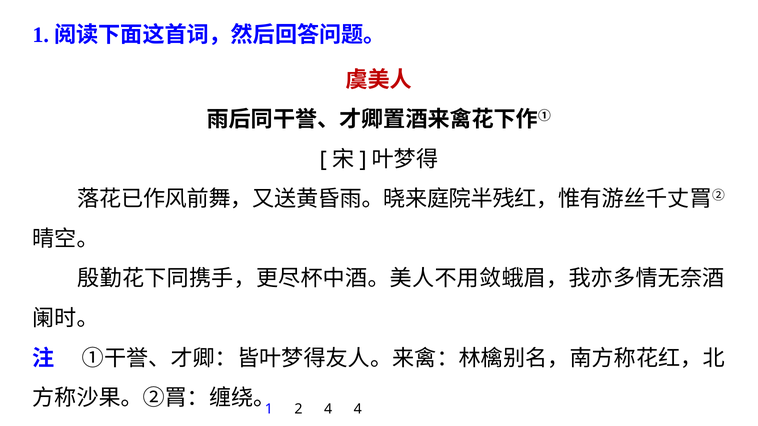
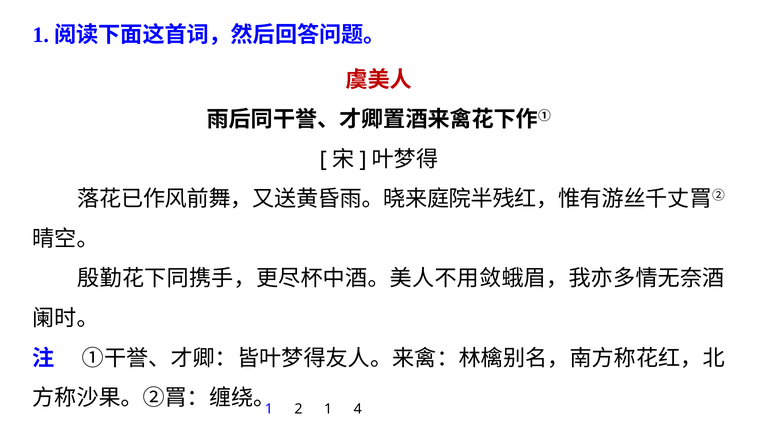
2 4: 4 -> 1 (328, 410)
